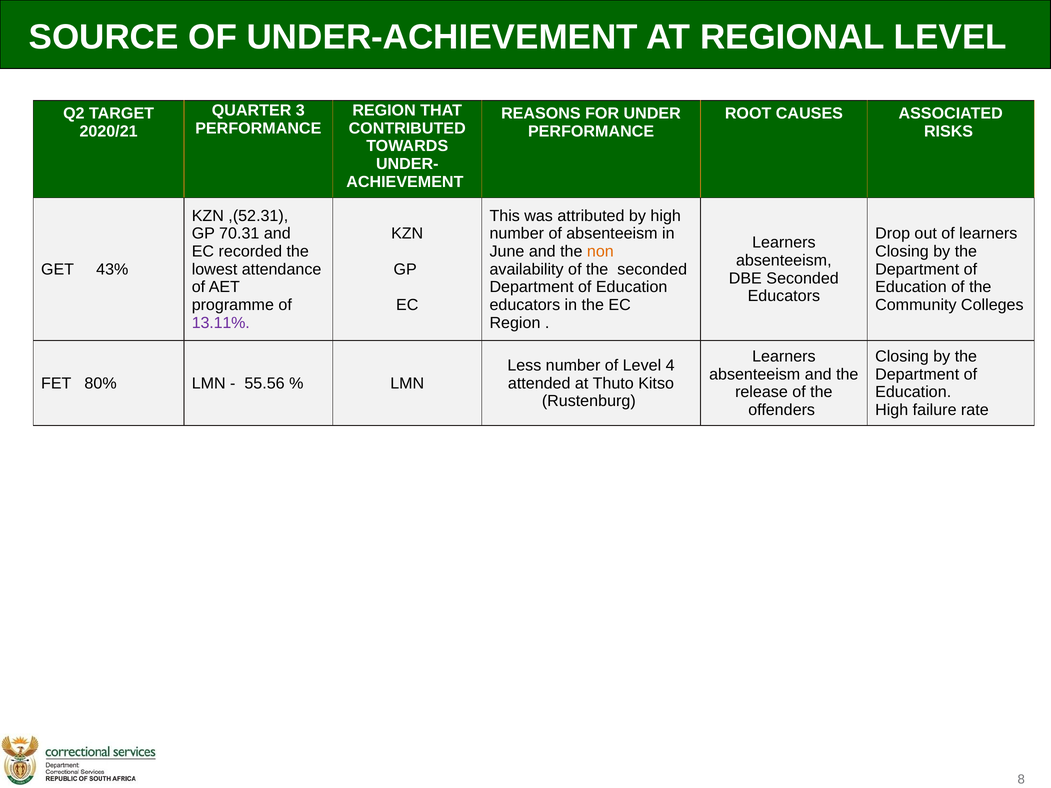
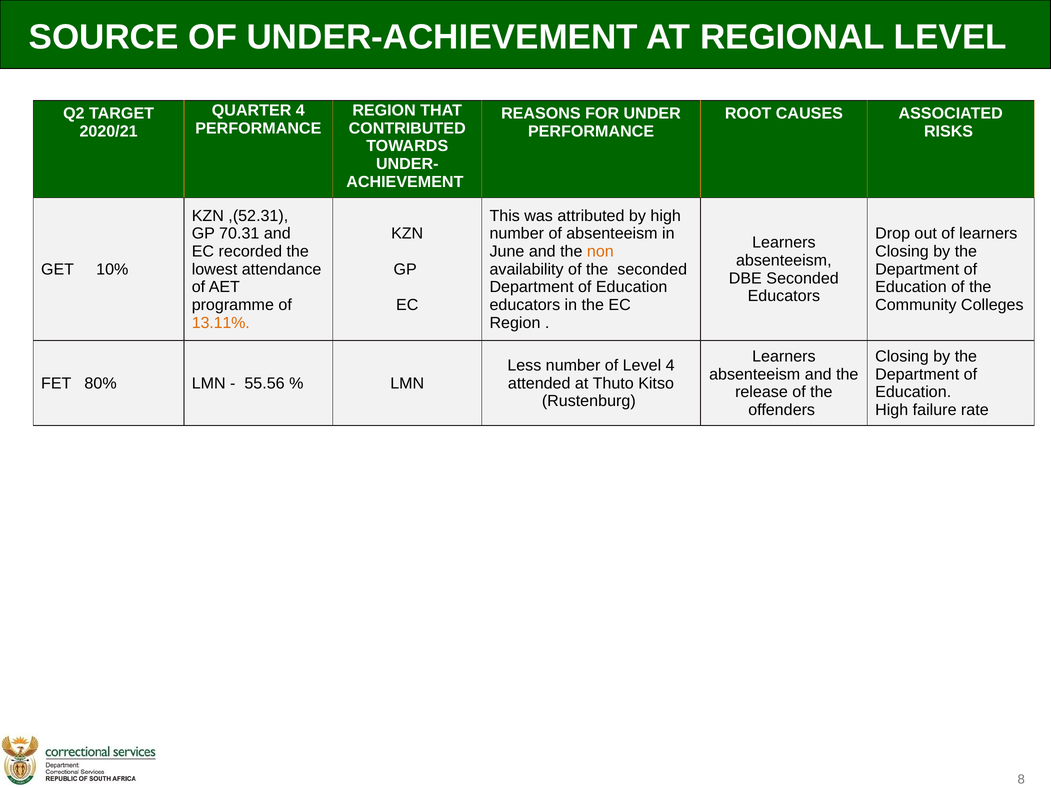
QUARTER 3: 3 -> 4 (300, 110)
43%: 43% -> 10% (112, 269)
13.11% colour: purple -> orange (221, 323)
